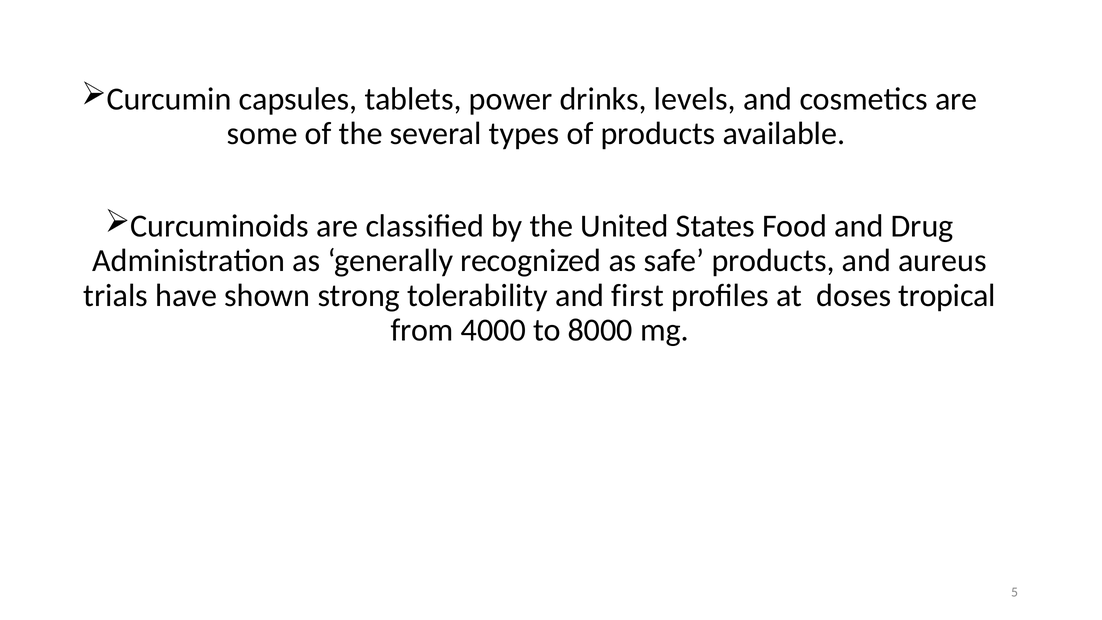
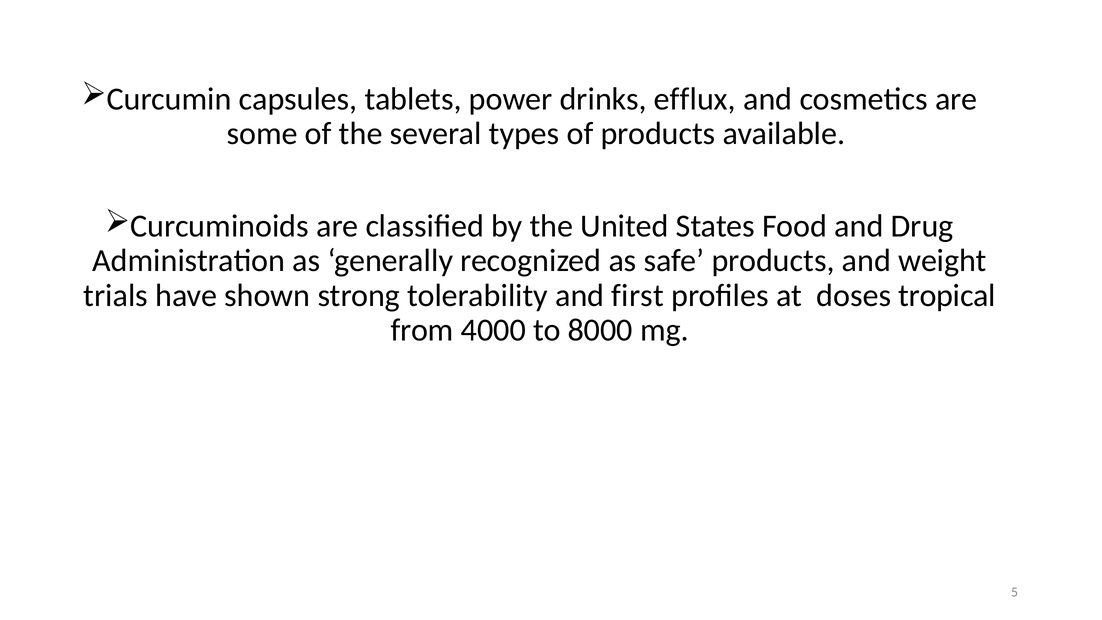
levels: levels -> efflux (695, 99)
aureus: aureus -> weight (942, 261)
